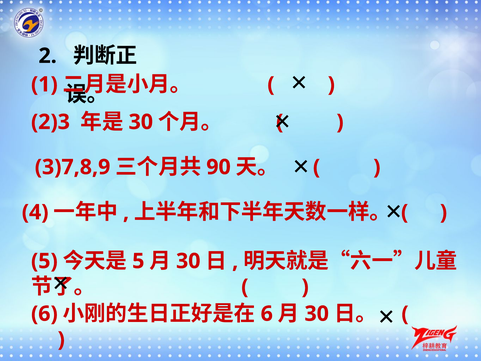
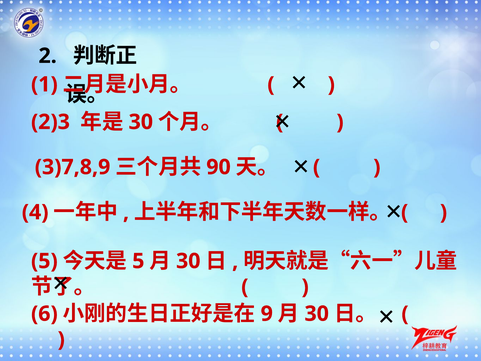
6: 6 -> 9 (267, 314)
